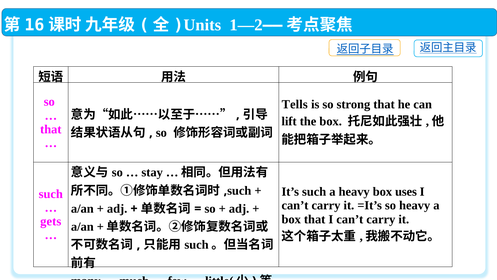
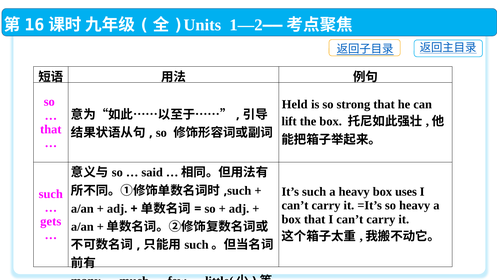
Tells: Tells -> Held (295, 104)
stay: stay -> said (152, 172)
